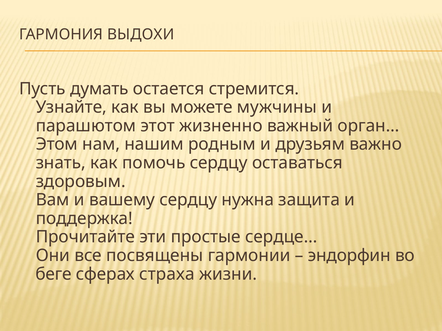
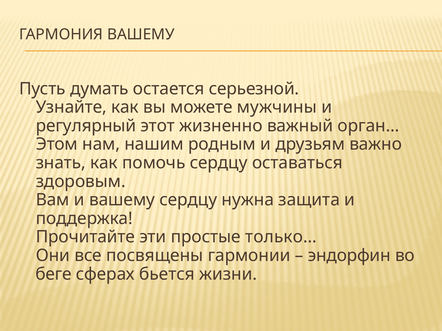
ГАРМОНИЯ ВЫДОХИ: ВЫДОХИ -> ВАШЕМУ (141, 35)
стремится: стремится -> серьезной (254, 89)
парашютом: парашютом -> регулярный (86, 126)
сердце…: сердце… -> только… (281, 237)
страха: страха -> бьется (167, 274)
